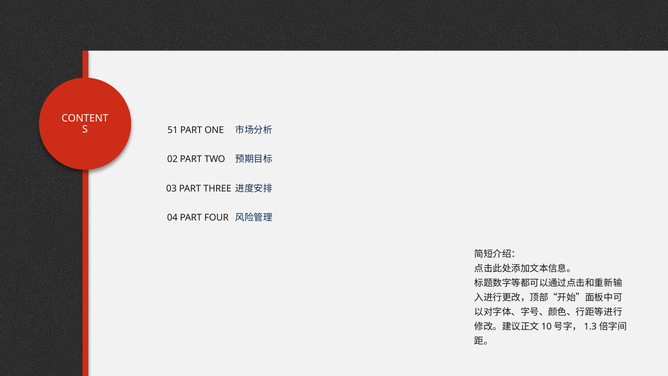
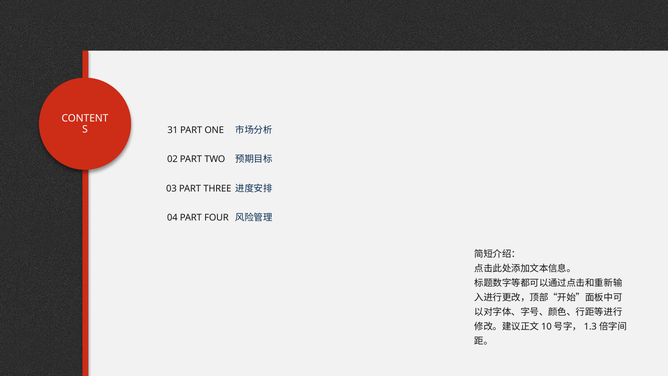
51: 51 -> 31 (173, 130)
